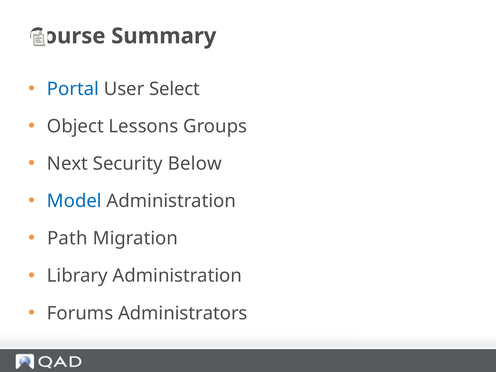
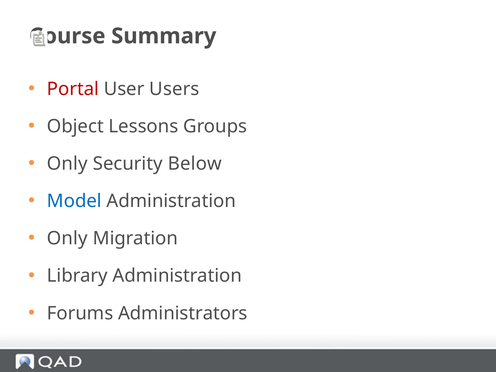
Portal colour: blue -> red (73, 89)
Select: Select -> Users (174, 89)
Next: Next -> Only (67, 164)
Path: Path -> Only (67, 238)
